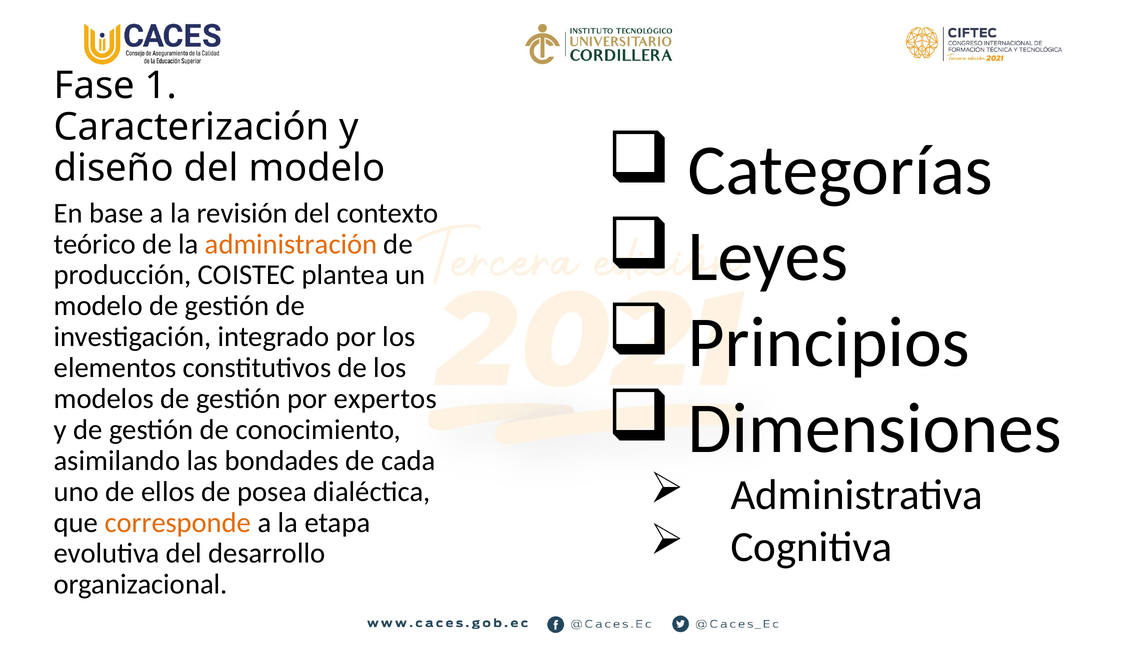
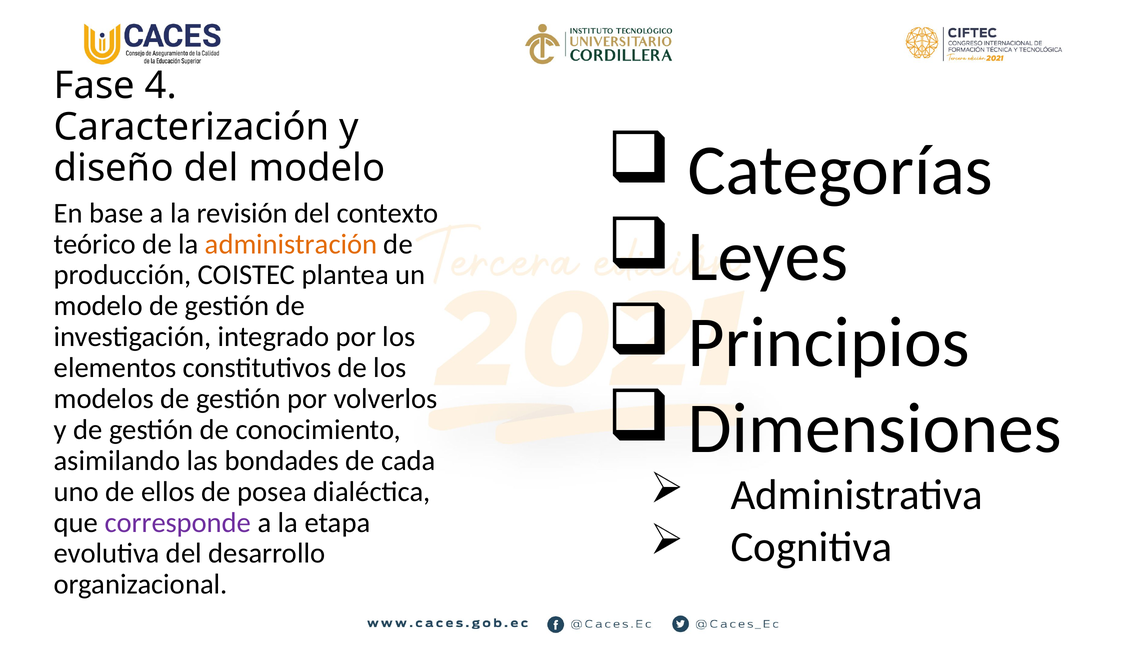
1: 1 -> 4 (161, 86)
expertos: expertos -> volverlos (385, 399)
corresponde colour: orange -> purple (178, 522)
